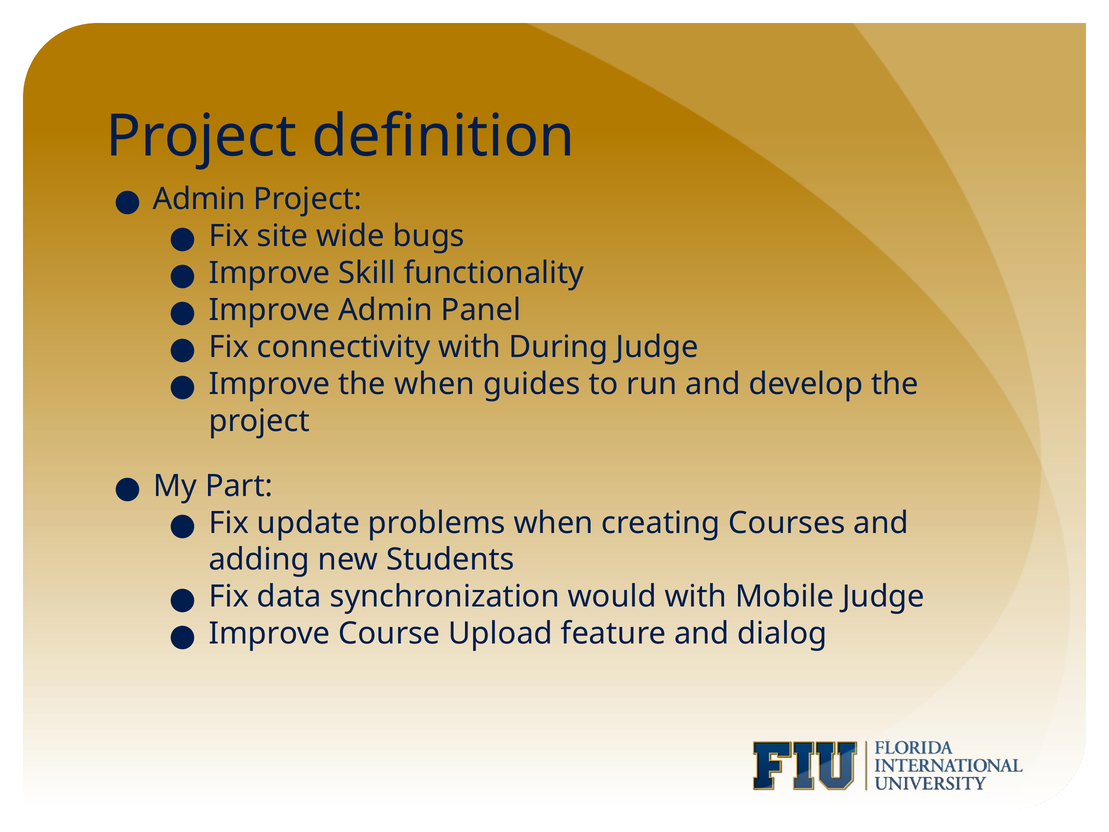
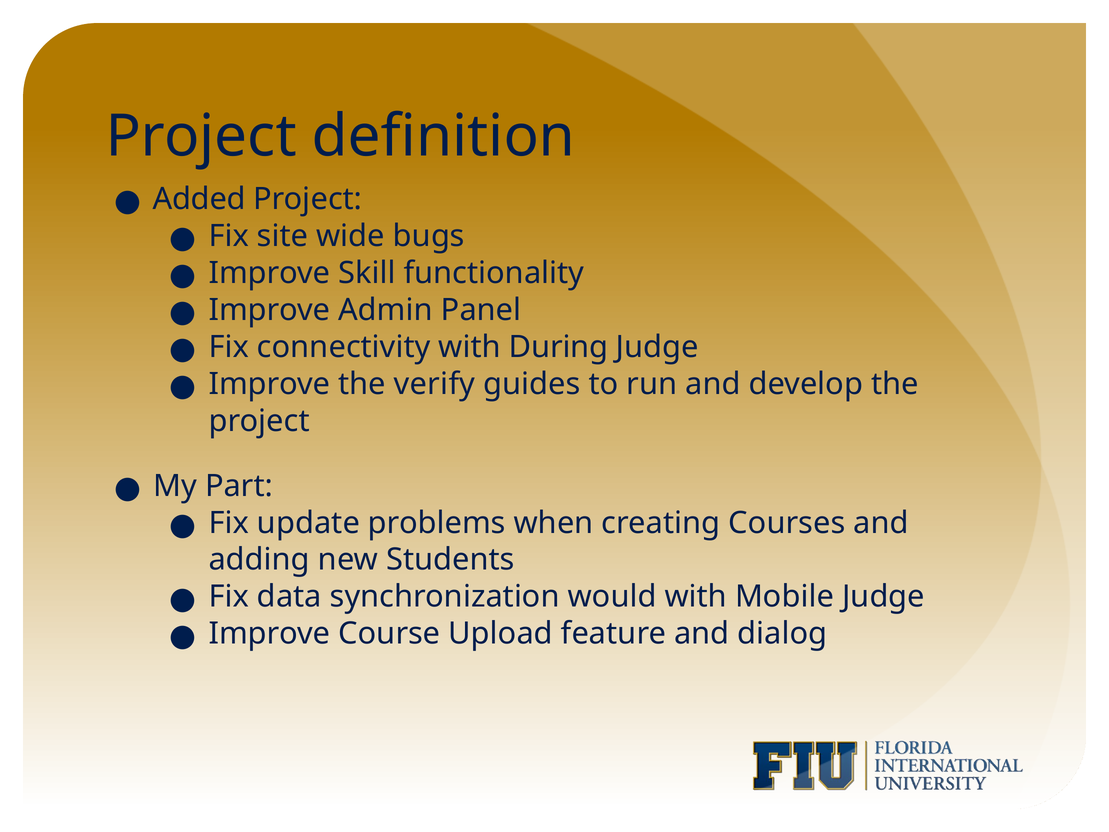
Admin: Admin -> Added (199, 199)
the when: when -> verify (435, 384)
